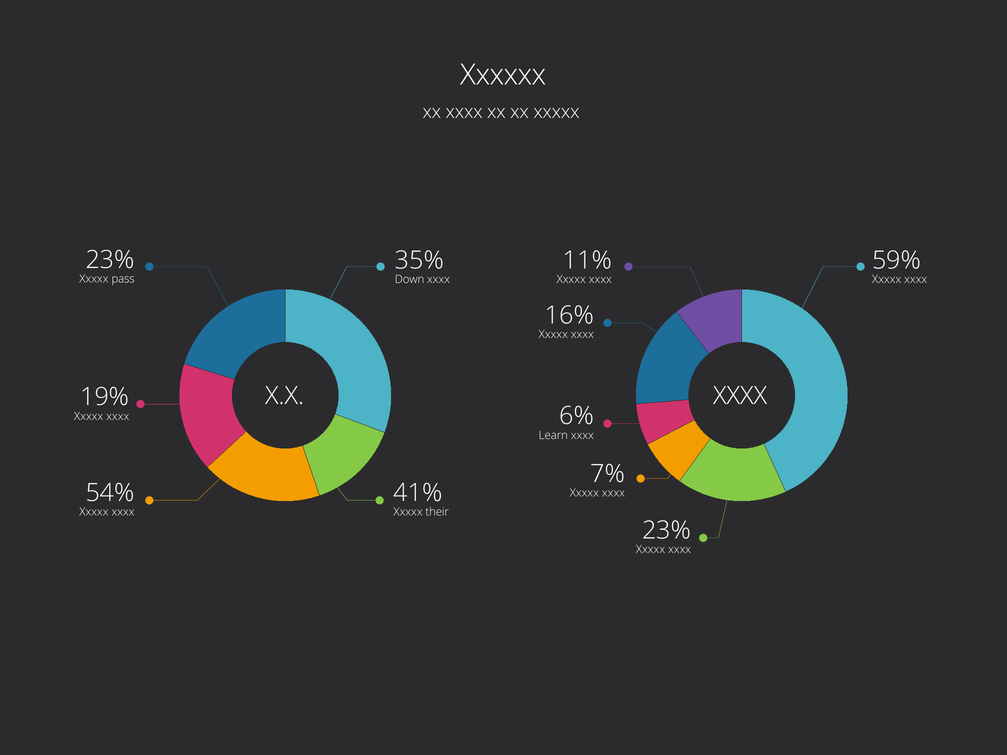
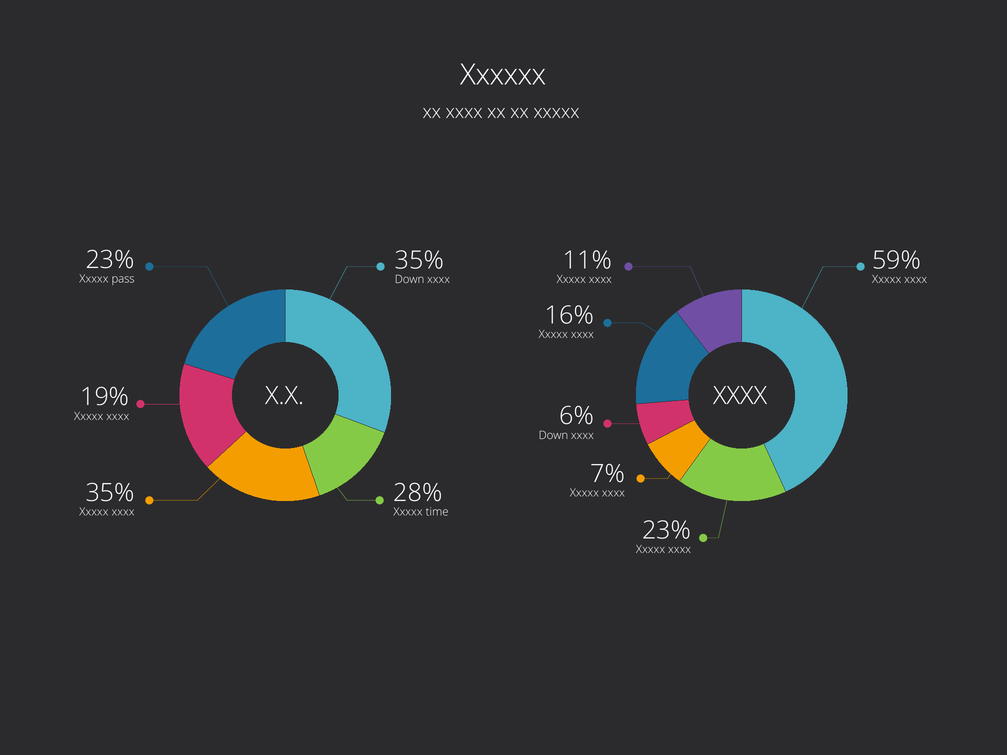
Learn: Learn -> Down (553, 435)
54%: 54% -> 35% (110, 493)
41%: 41% -> 28% (418, 493)
their: their -> time (437, 512)
